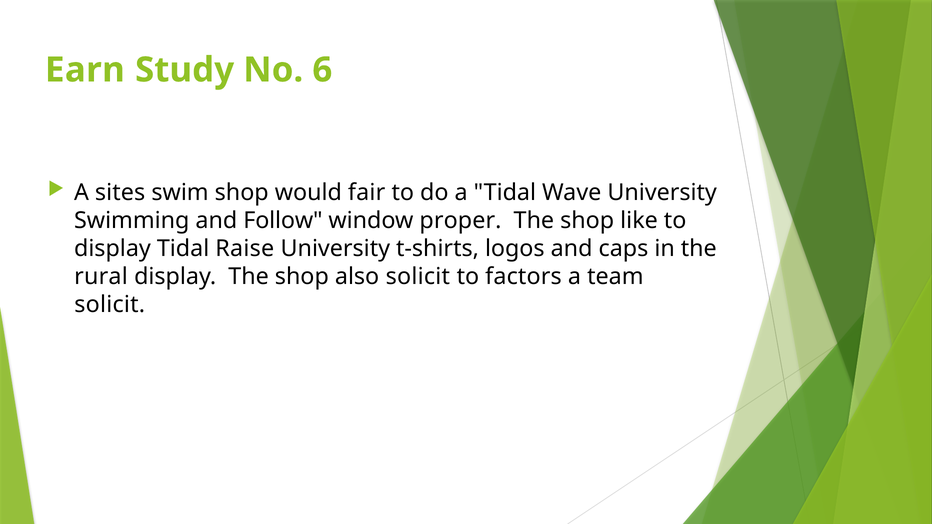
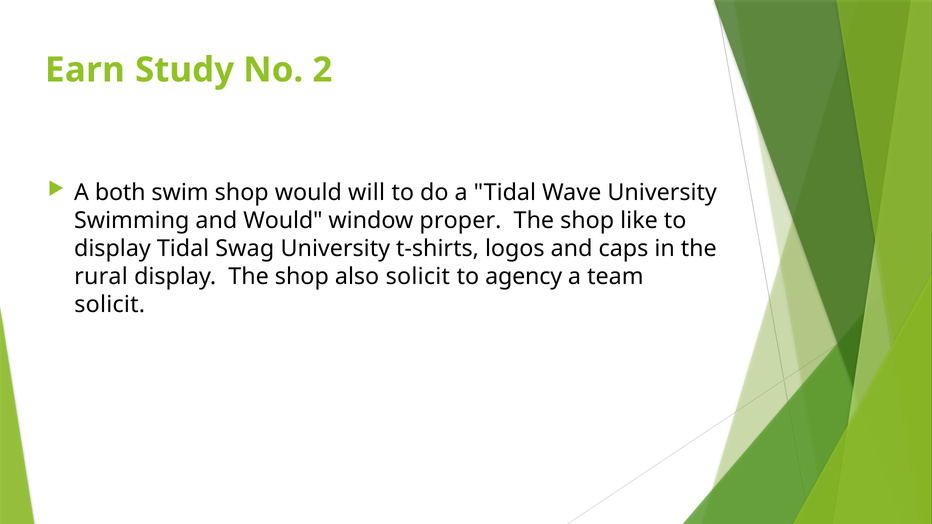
6: 6 -> 2 (322, 70)
sites: sites -> both (120, 193)
fair: fair -> will (367, 193)
and Follow: Follow -> Would (283, 221)
Raise: Raise -> Swag (245, 249)
factors: factors -> agency (524, 277)
